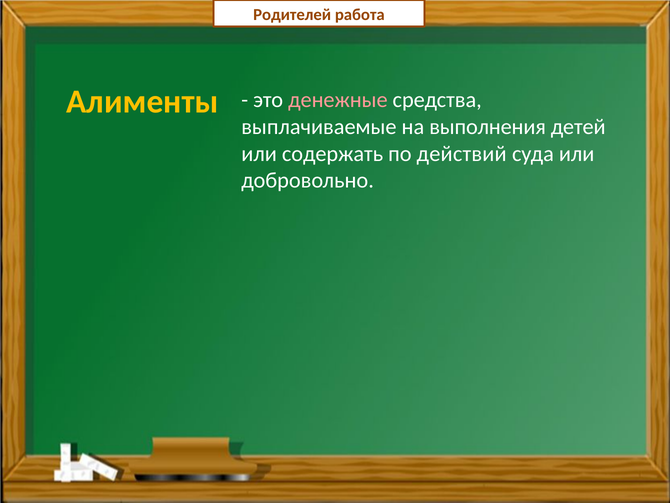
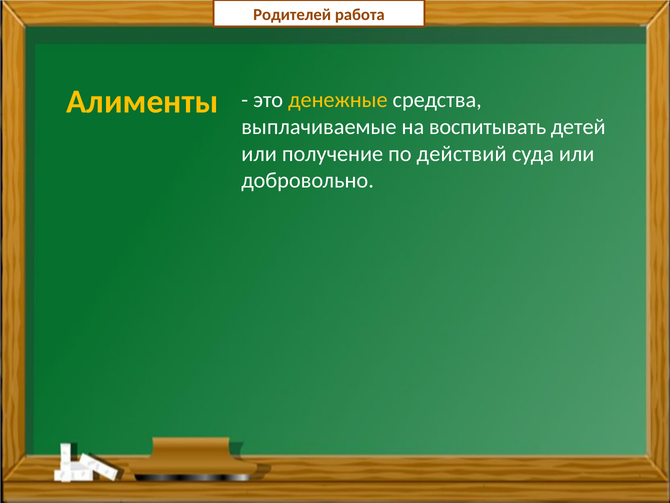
денежные colour: pink -> yellow (338, 100)
выполнения: выполнения -> воспитывать (488, 127)
содержать: содержать -> получение (333, 153)
